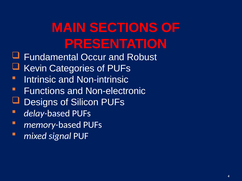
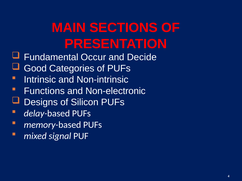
Robust: Robust -> Decide (142, 57)
Kevin: Kevin -> Good (35, 69)
